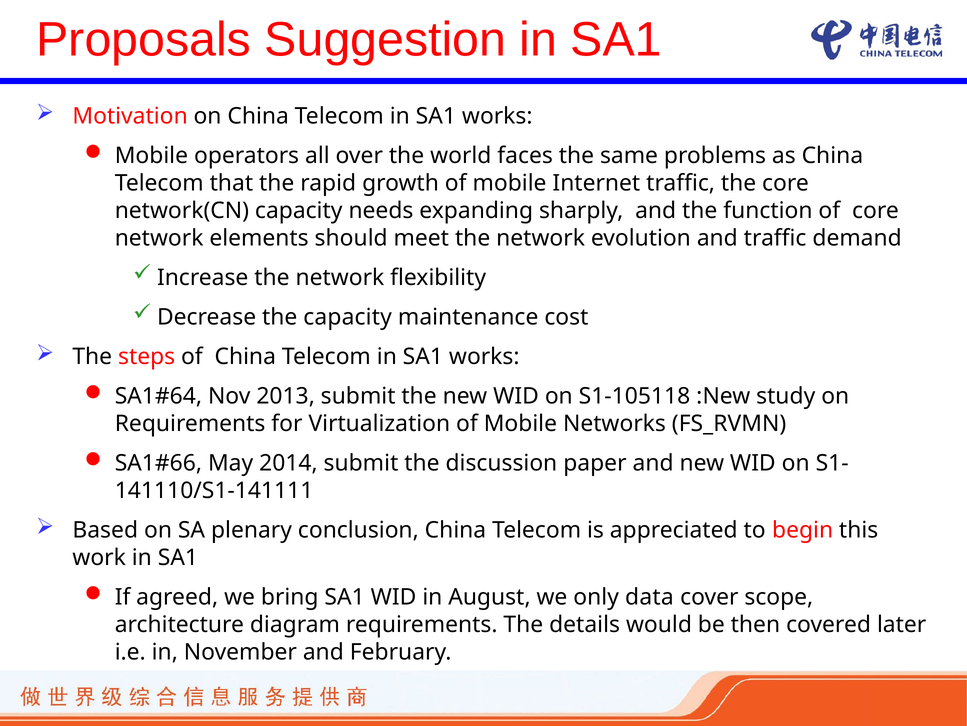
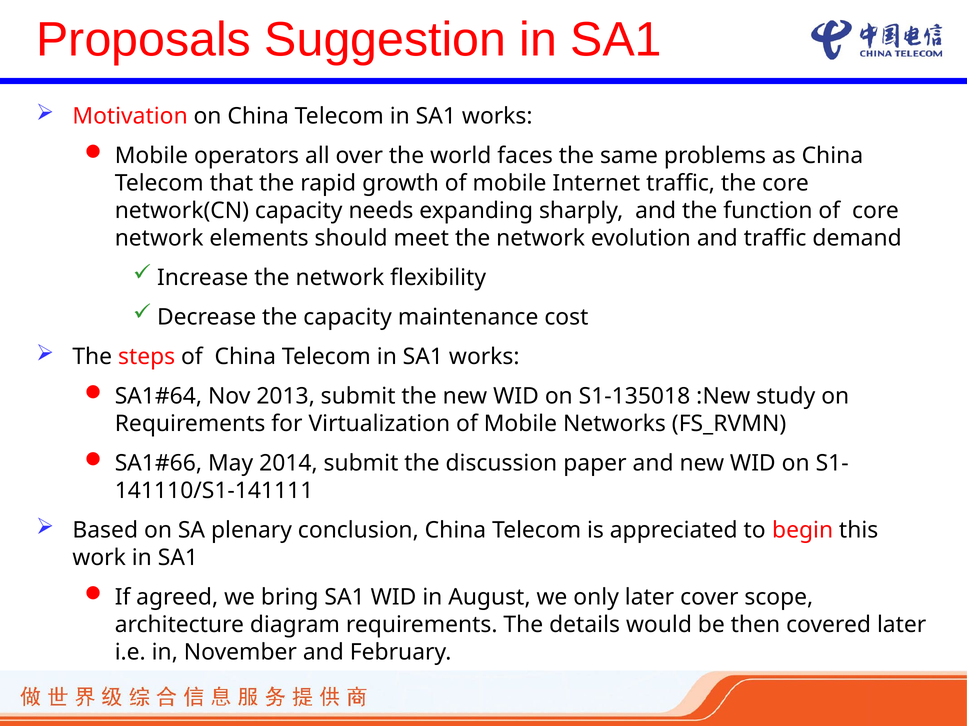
S1-105118: S1-105118 -> S1-135018 (634, 396)
only data: data -> later (650, 597)
